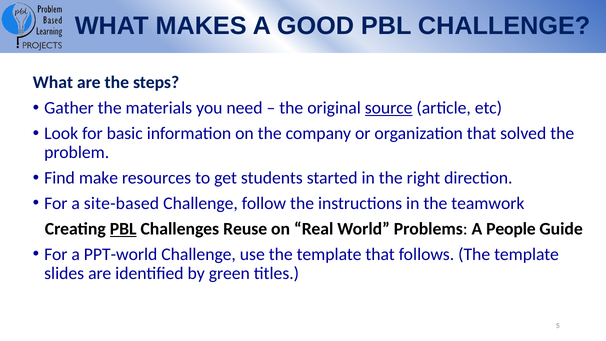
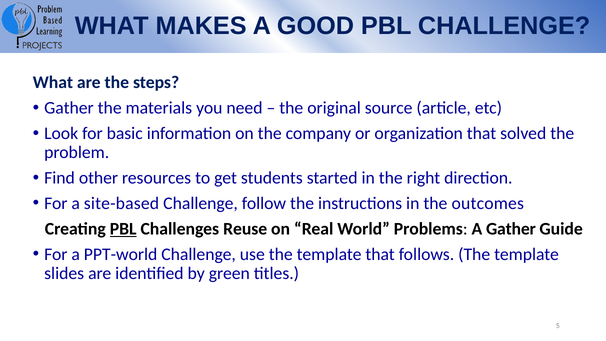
source underline: present -> none (389, 108)
make: make -> other (98, 178)
teamwork: teamwork -> outcomes (488, 203)
A People: People -> Gather (511, 229)
